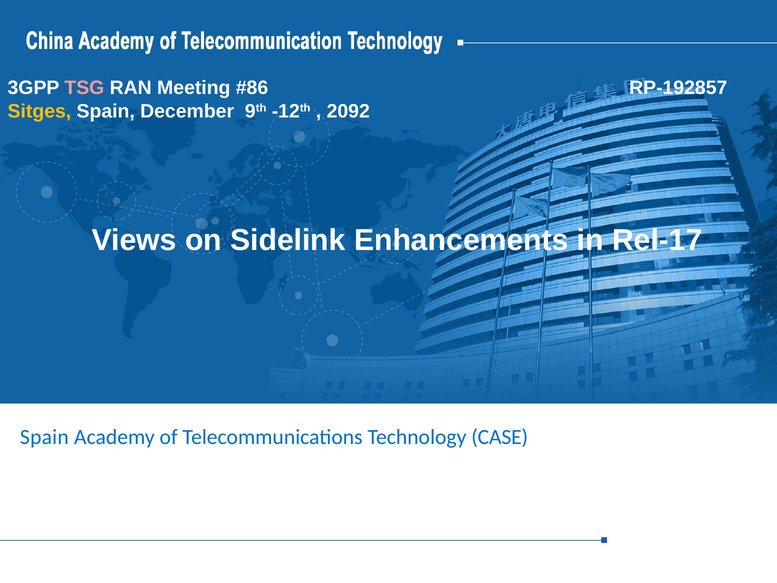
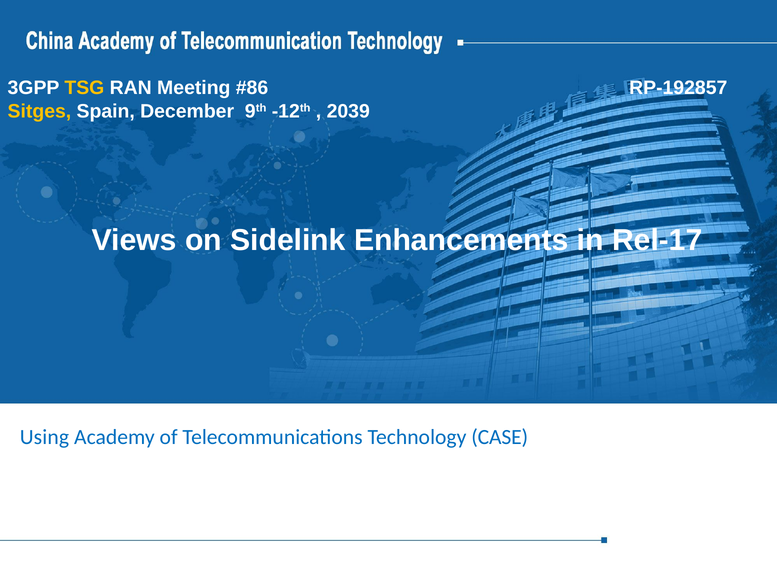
TSG colour: pink -> yellow (84, 88)
2092: 2092 -> 2039 (348, 111)
Spain: Spain -> Using (44, 437)
